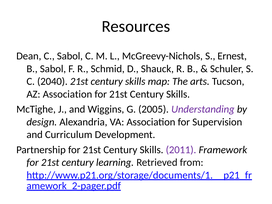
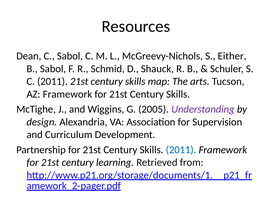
Ernest: Ernest -> Either (232, 56)
C 2040: 2040 -> 2011 (52, 81)
AZ Association: Association -> Framework (67, 94)
2011 colour: purple -> blue (181, 150)
